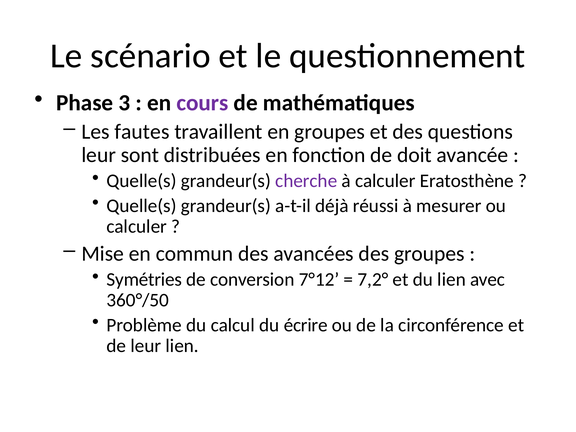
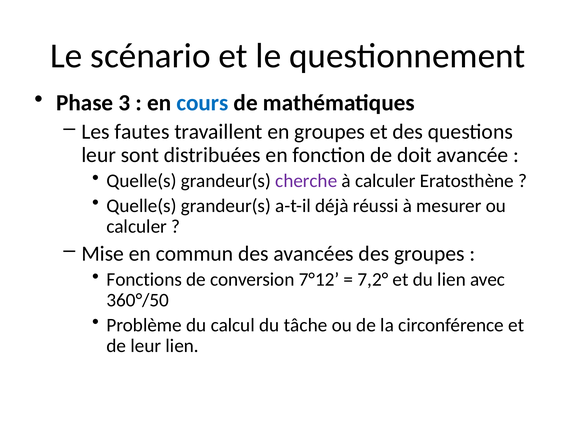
cours colour: purple -> blue (202, 103)
Symétries: Symétries -> Fonctions (144, 280)
écrire: écrire -> tâche (306, 325)
